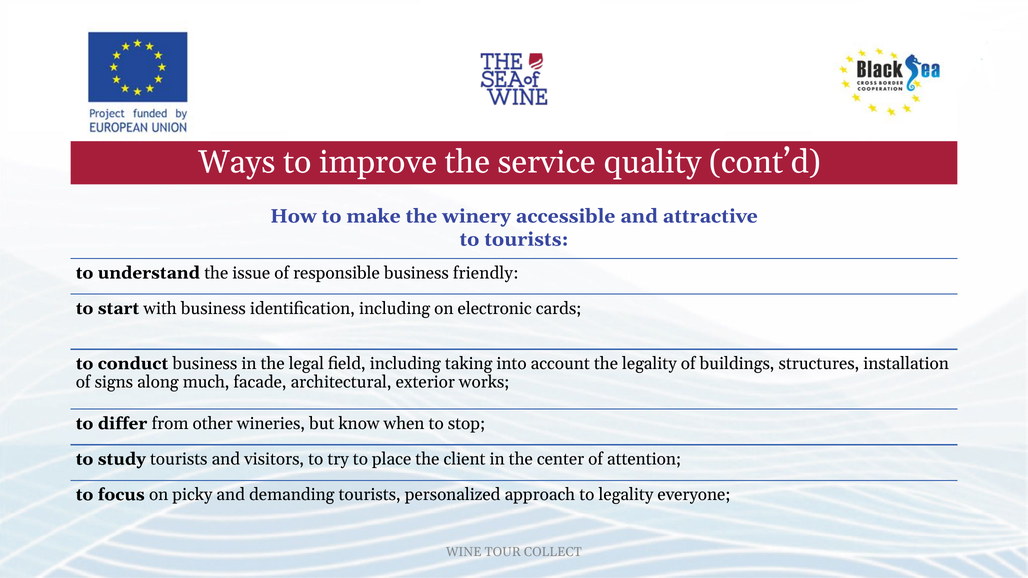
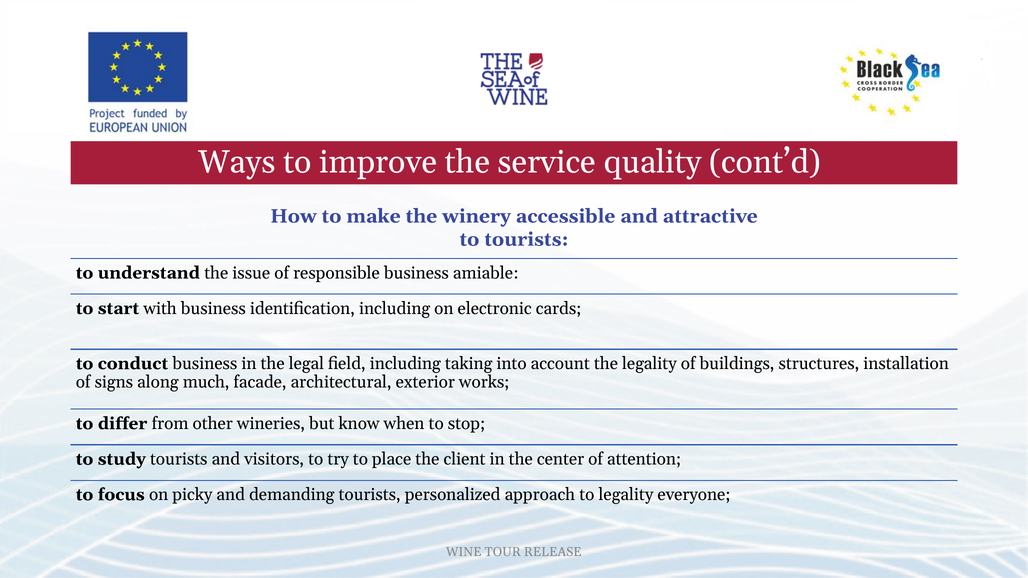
friendly: friendly -> amiable (486, 273)
COLLECT: COLLECT -> RELEASE (553, 552)
